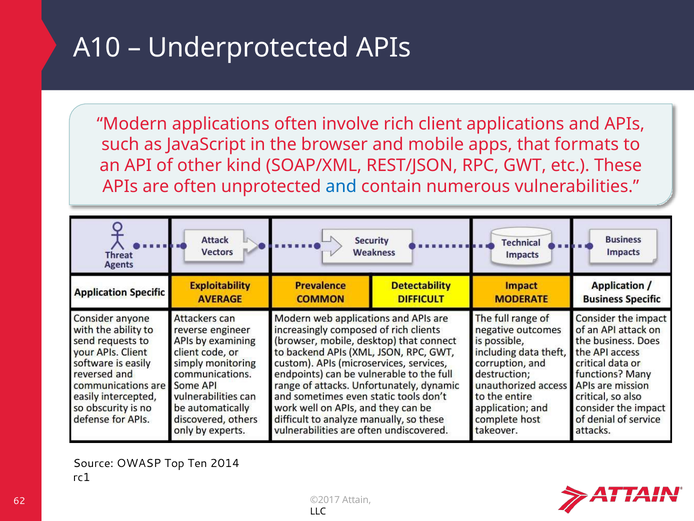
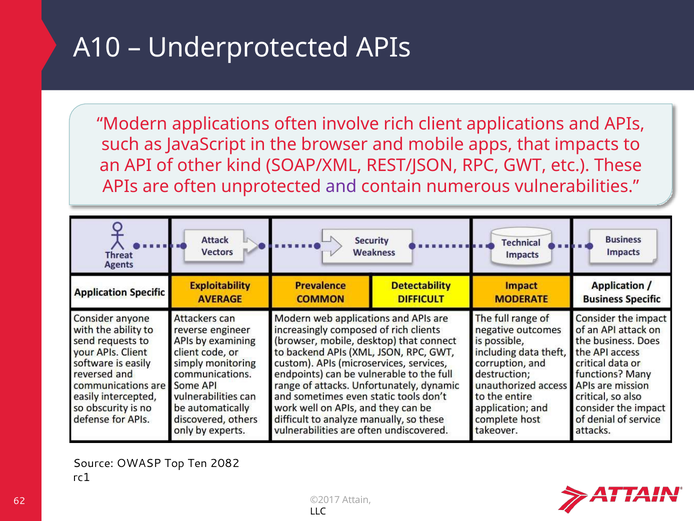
formats: formats -> impacts (587, 144)
and colour: blue -> purple (341, 186)
2014: 2014 -> 2082 (225, 463)
